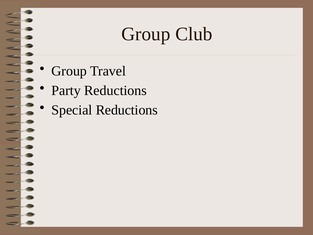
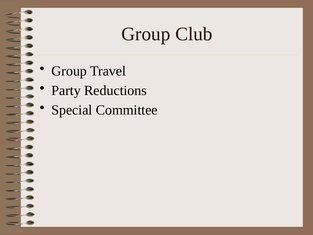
Special Reductions: Reductions -> Committee (127, 110)
